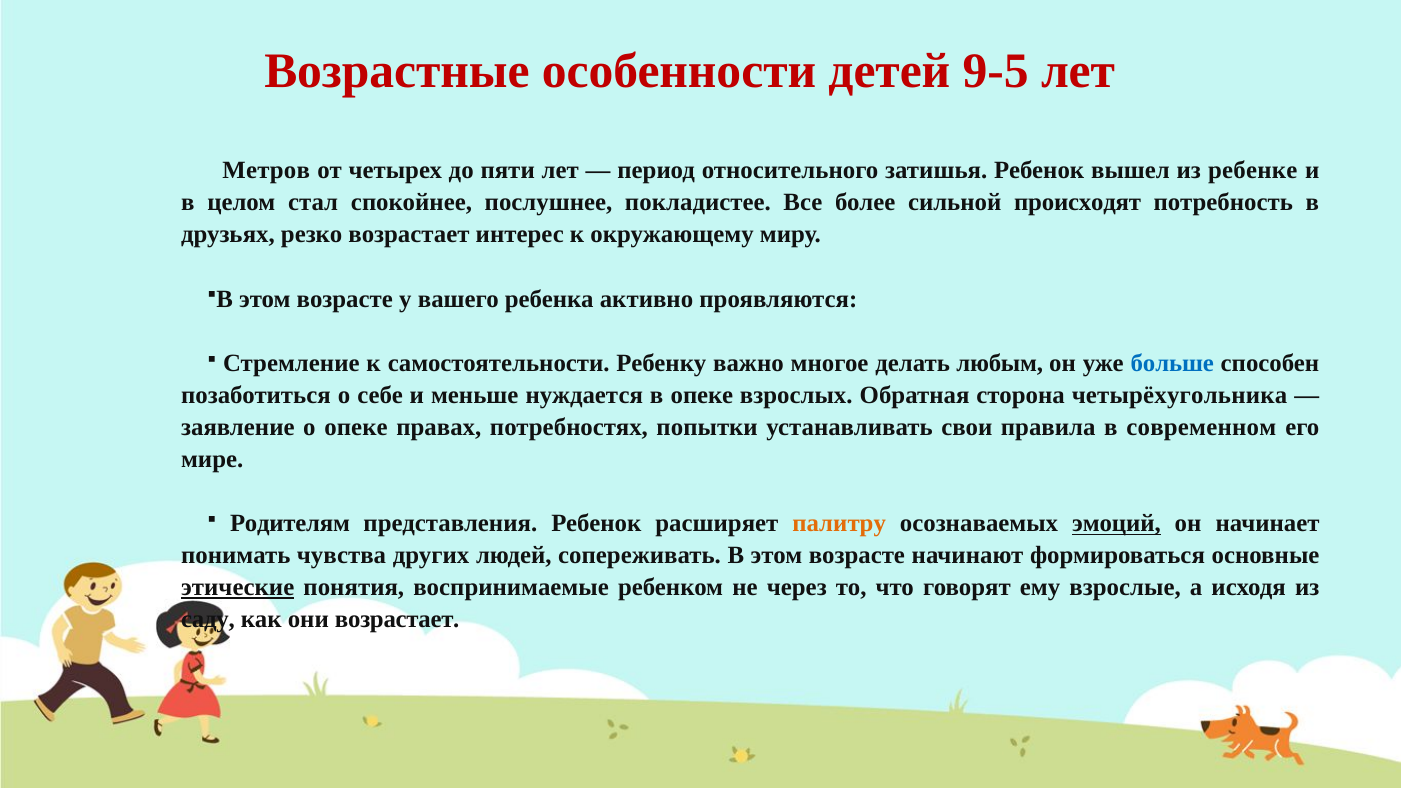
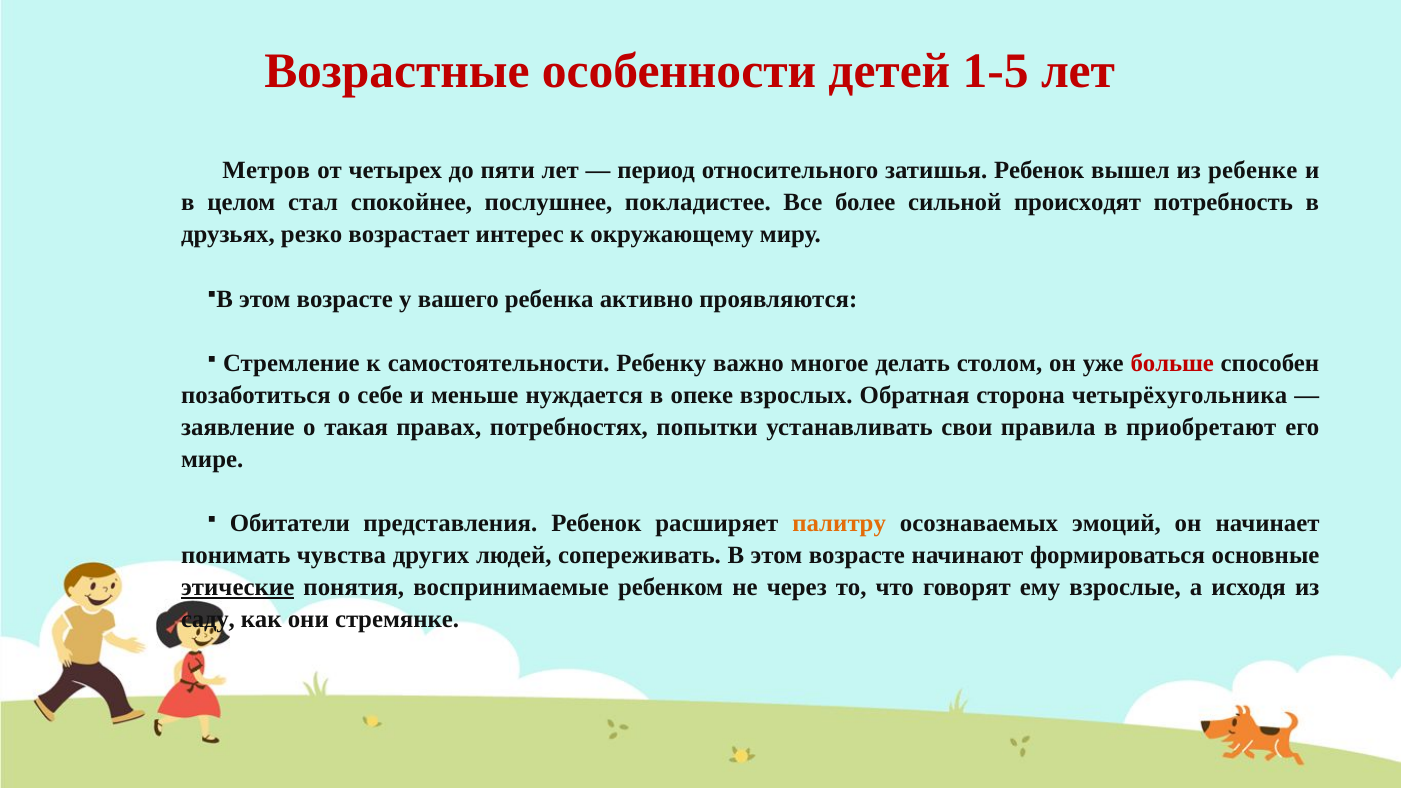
9-5: 9-5 -> 1-5 (996, 71)
любым: любым -> столом (1000, 364)
больше colour: blue -> red (1172, 364)
о опеке: опеке -> такая (356, 427)
современном: современном -> приобретают (1201, 427)
Родителям: Родителям -> Обитатели (290, 524)
эмоций underline: present -> none (1117, 524)
они возрастает: возрастает -> стремянке (397, 619)
